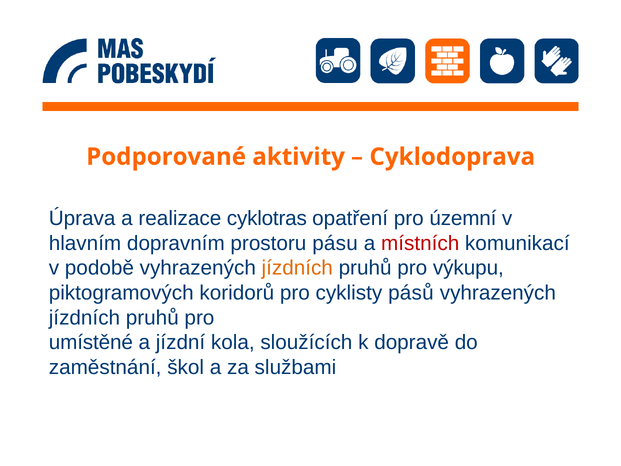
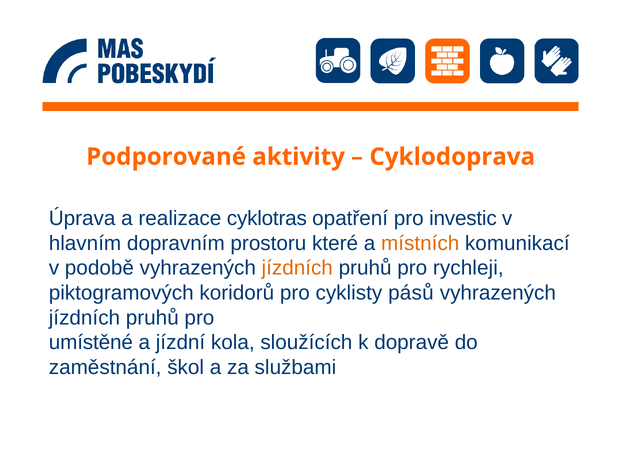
územní: územní -> investic (463, 218)
pásu: pásu -> které (335, 243)
místních colour: red -> orange (420, 243)
výkupu: výkupu -> rychleji (468, 268)
